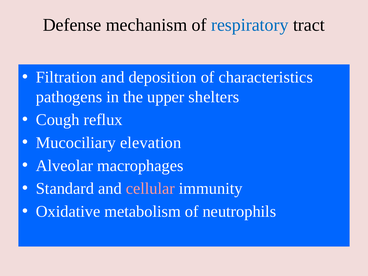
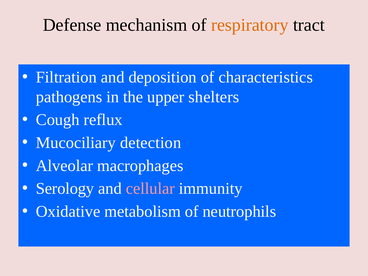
respiratory colour: blue -> orange (250, 25)
elevation: elevation -> detection (151, 143)
Standard: Standard -> Serology (65, 189)
